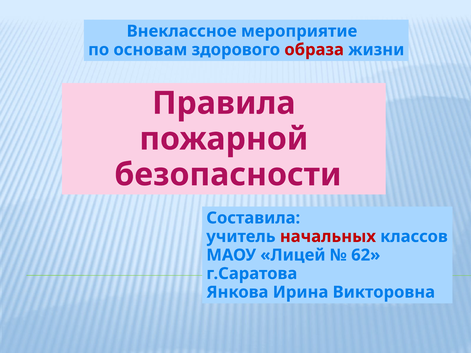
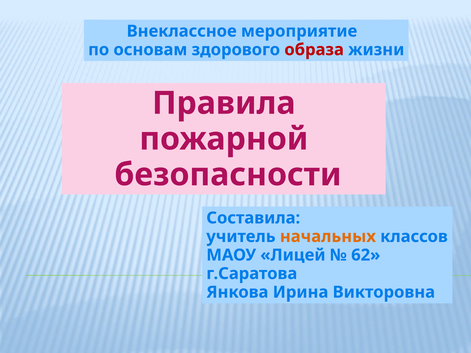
начальных colour: red -> orange (328, 237)
